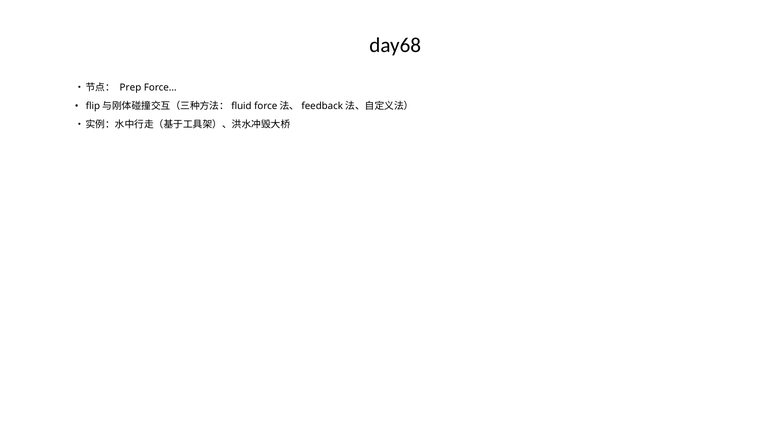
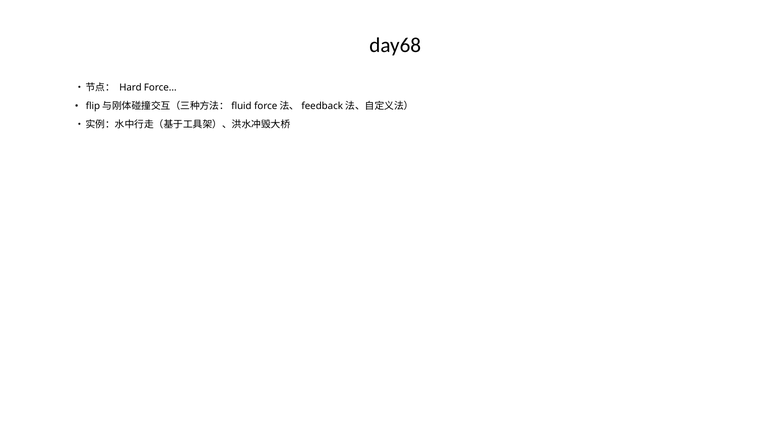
Prep: Prep -> Hard (131, 87)
